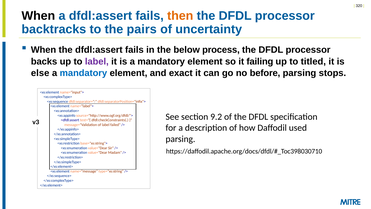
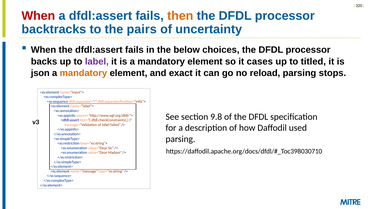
When colour: black -> red (38, 16)
process: process -> choices (221, 50)
failing: failing -> cases (260, 61)
else: else -> json (40, 73)
mandatory colour: blue -> orange (83, 73)
before: before -> reload (265, 73)
9.2: 9.2 -> 9.8 (216, 117)
